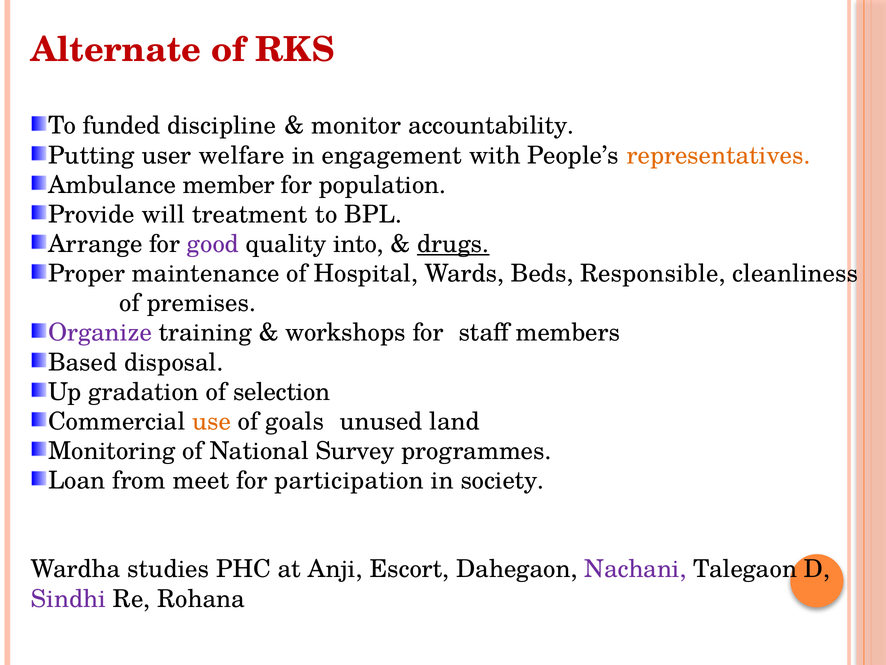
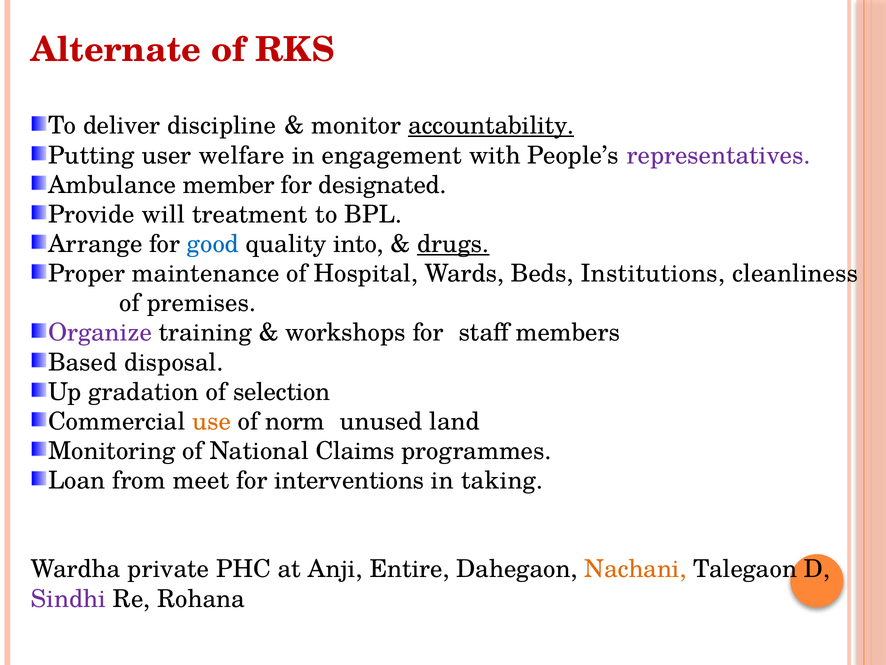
funded: funded -> deliver (122, 126)
accountability underline: none -> present (491, 126)
representatives colour: orange -> purple (719, 155)
population: population -> designated (382, 185)
good colour: purple -> blue (213, 244)
Responsible: Responsible -> Institutions (653, 273)
goals: goals -> norm (295, 421)
Survey: Survey -> Claims (355, 451)
participation: participation -> interventions (349, 480)
society: society -> taking (502, 480)
studies: studies -> private (168, 569)
Escort: Escort -> Entire (409, 569)
Nachani colour: purple -> orange (635, 569)
